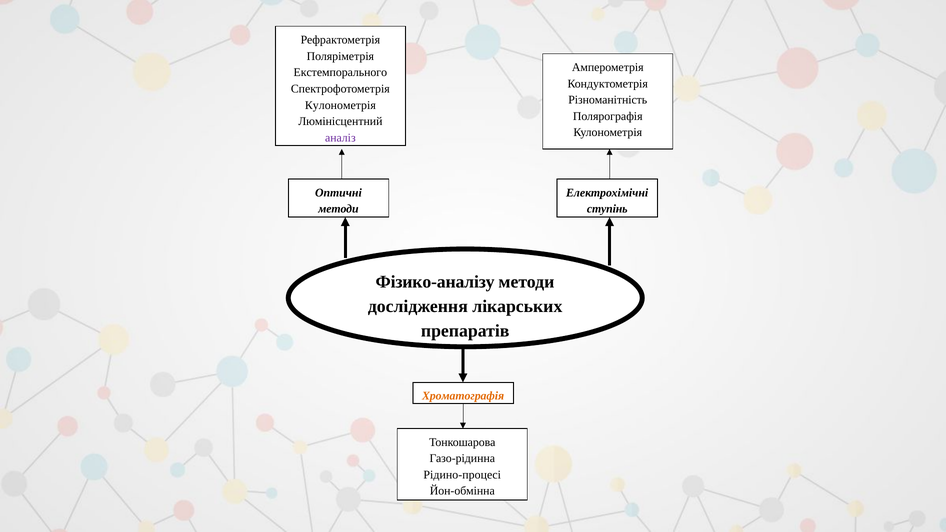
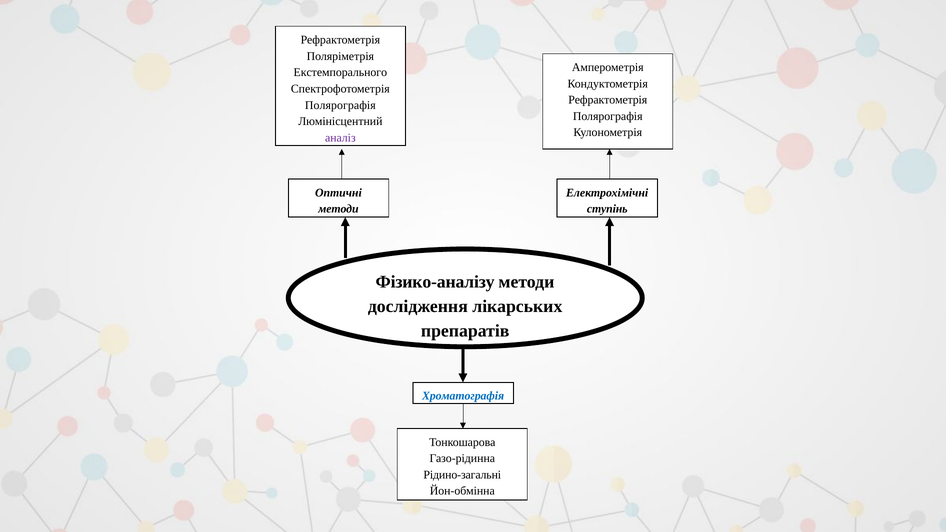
Різноманітність: Різноманітність -> Рефрактометрія (608, 100)
Кулонометрія: Кулонометрія -> Полярографія (340, 105)
Хроматографія colour: orange -> blue (463, 396)
Рідино-процесі: Рідино-процесі -> Рідино-загальні (462, 475)
